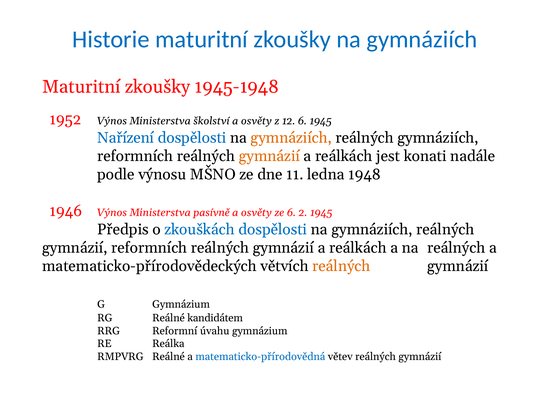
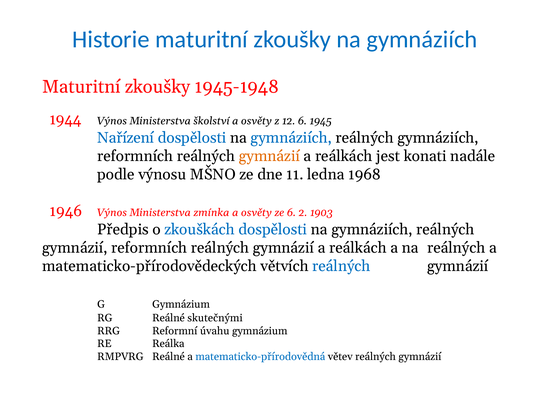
1952: 1952 -> 1944 (66, 120)
gymnáziích colour: orange -> blue (291, 138)
1948: 1948 -> 1968 (365, 175)
pasívně: pasívně -> zmínka (211, 213)
2 1945: 1945 -> 1903 (321, 213)
reálných colour: orange -> blue (341, 266)
kandidátem: kandidátem -> skutečnými (215, 318)
